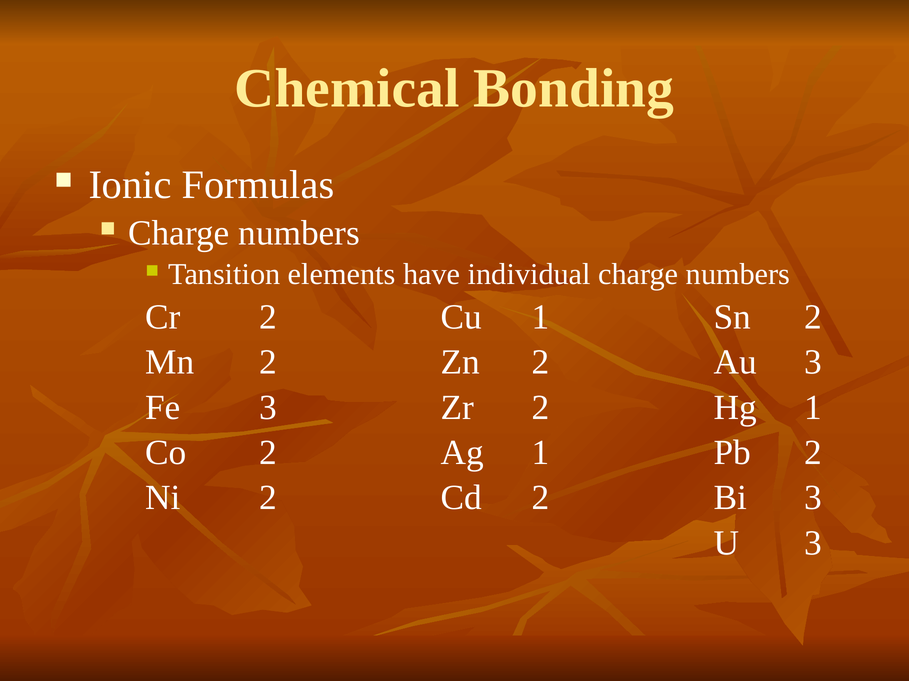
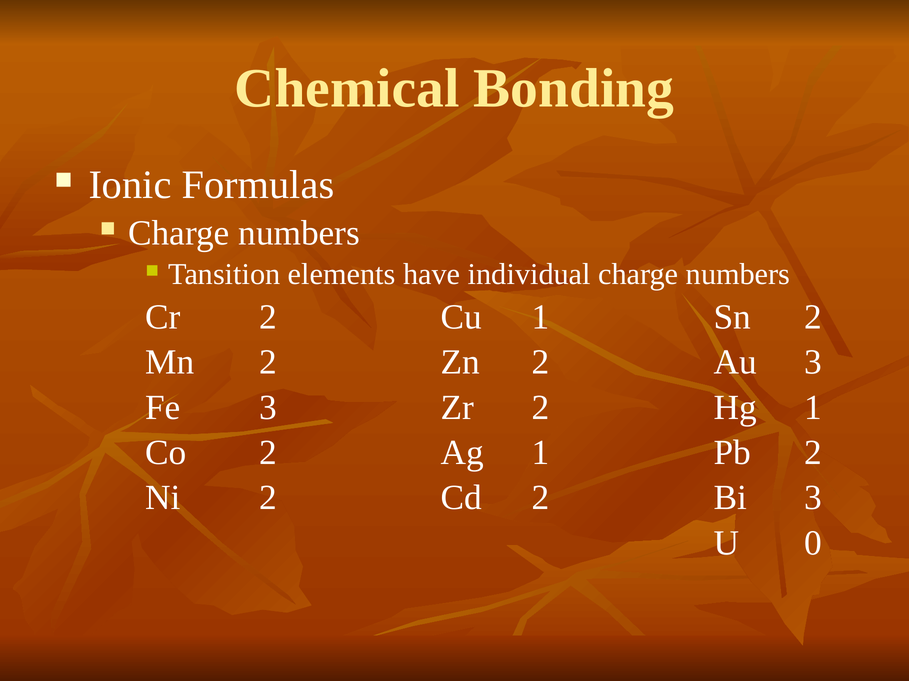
U 3: 3 -> 0 (813, 544)
